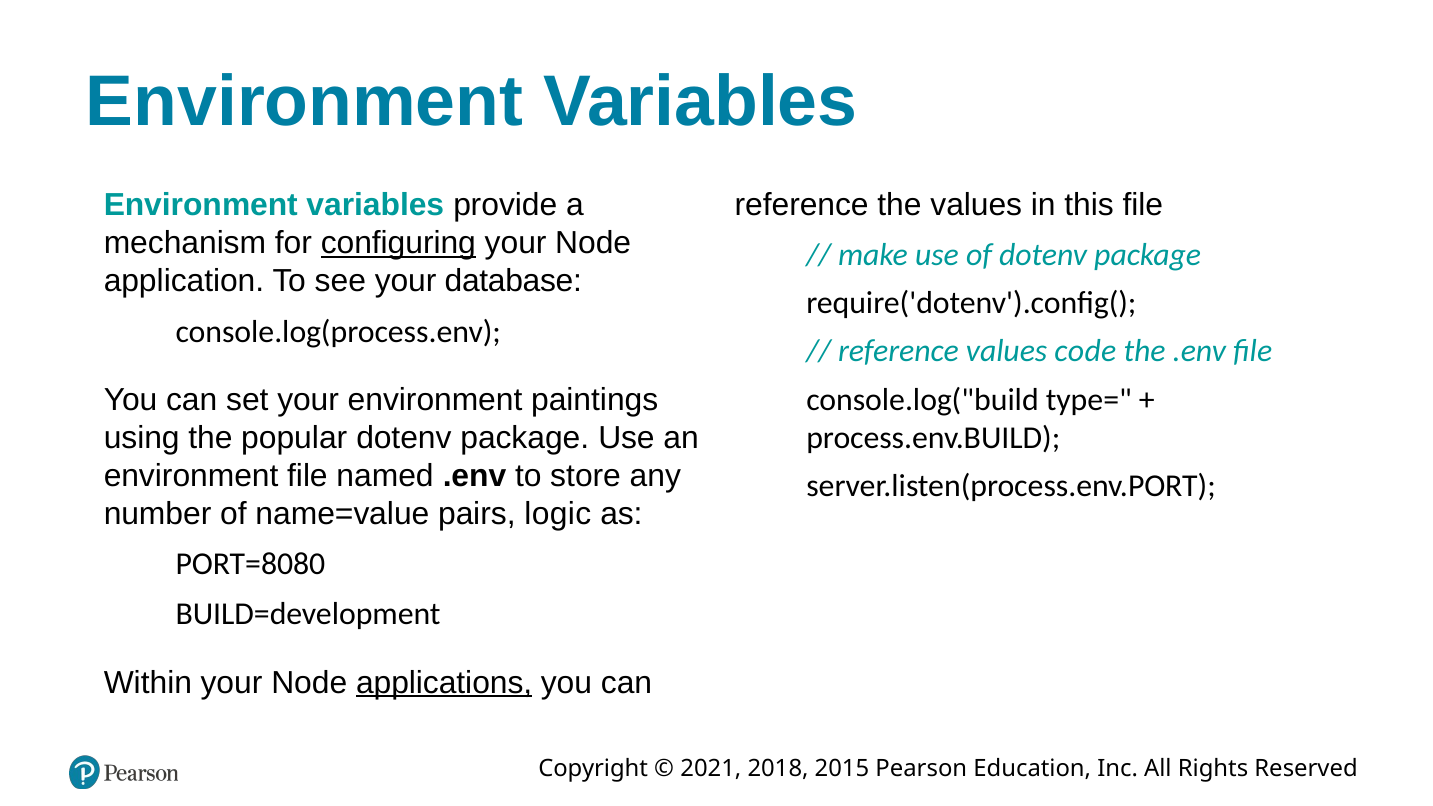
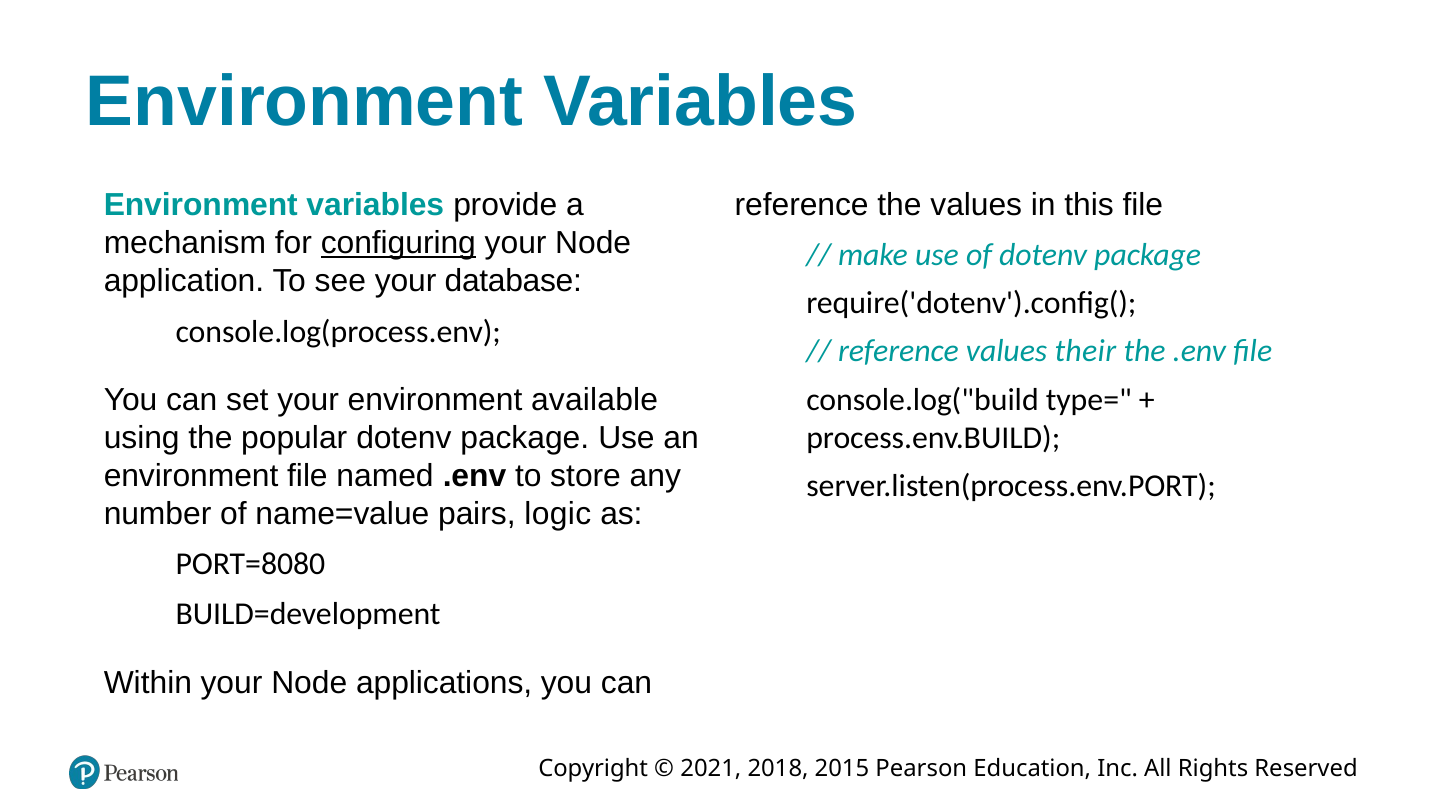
code: code -> their (1085, 351)
paintings: paintings -> available (595, 400)
applications underline: present -> none (444, 683)
